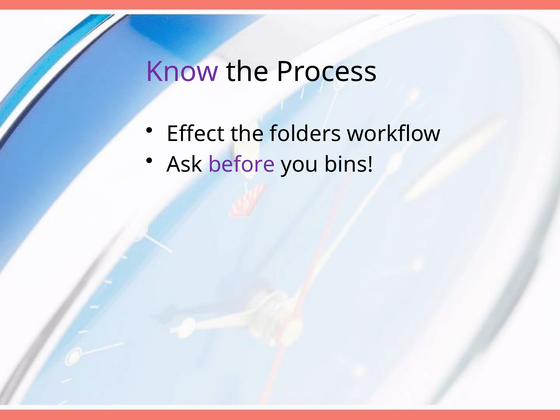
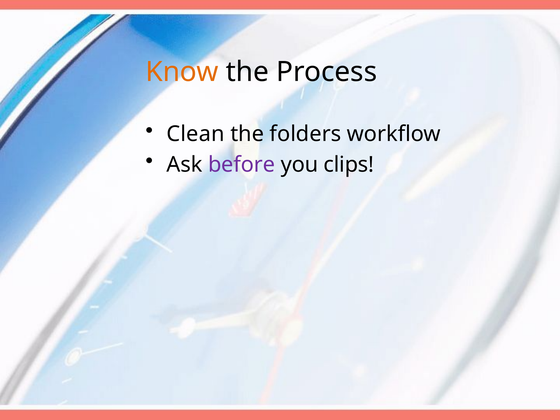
Know colour: purple -> orange (182, 72)
Effect: Effect -> Clean (196, 134)
bins: bins -> clips (349, 165)
